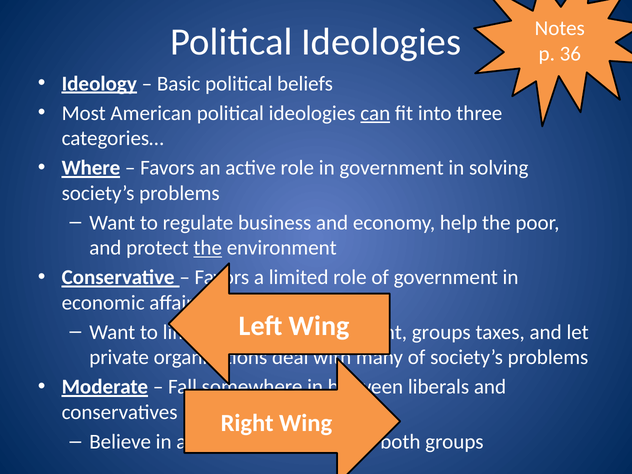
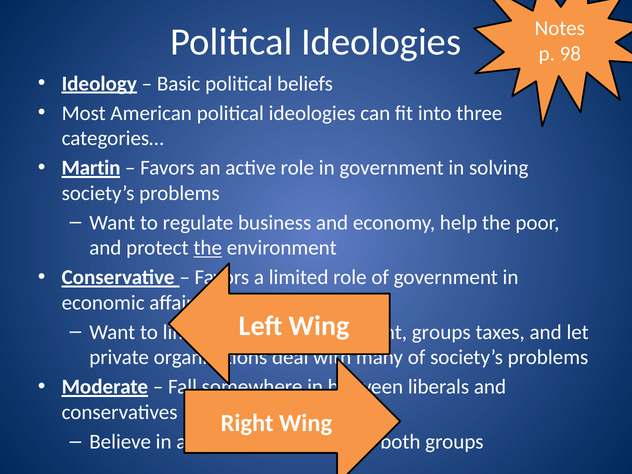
36: 36 -> 98 (570, 54)
can underline: present -> none (375, 113)
Where: Where -> Martin (91, 168)
